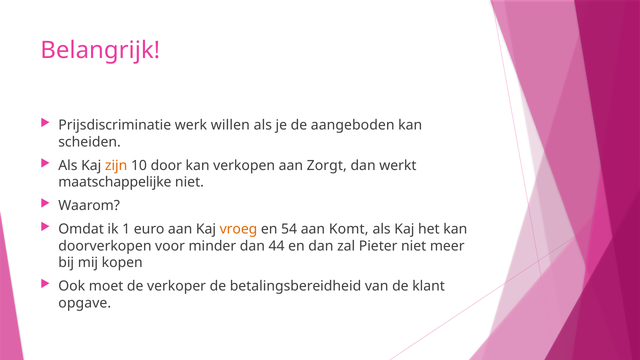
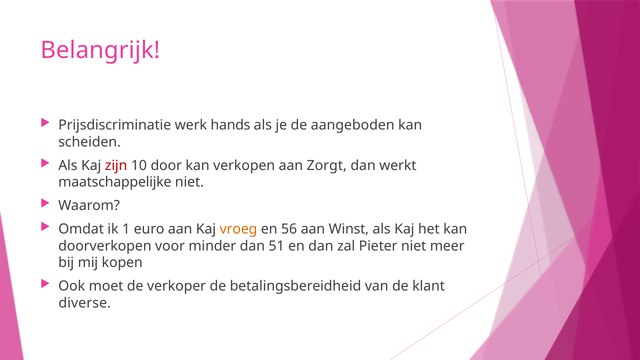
willen: willen -> hands (230, 125)
zijn colour: orange -> red (116, 165)
54: 54 -> 56 (289, 229)
Komt: Komt -> Winst (349, 229)
44: 44 -> 51 (277, 246)
opgave: opgave -> diverse (85, 303)
